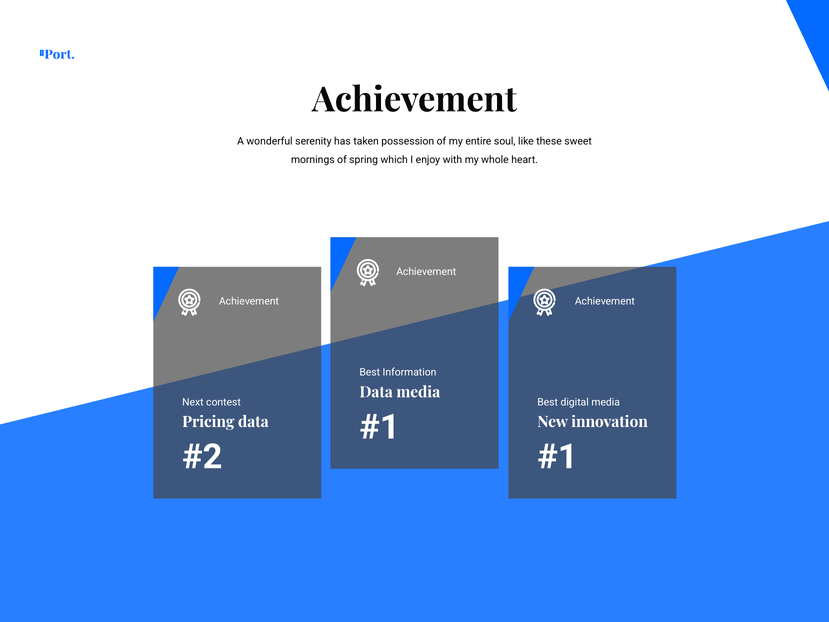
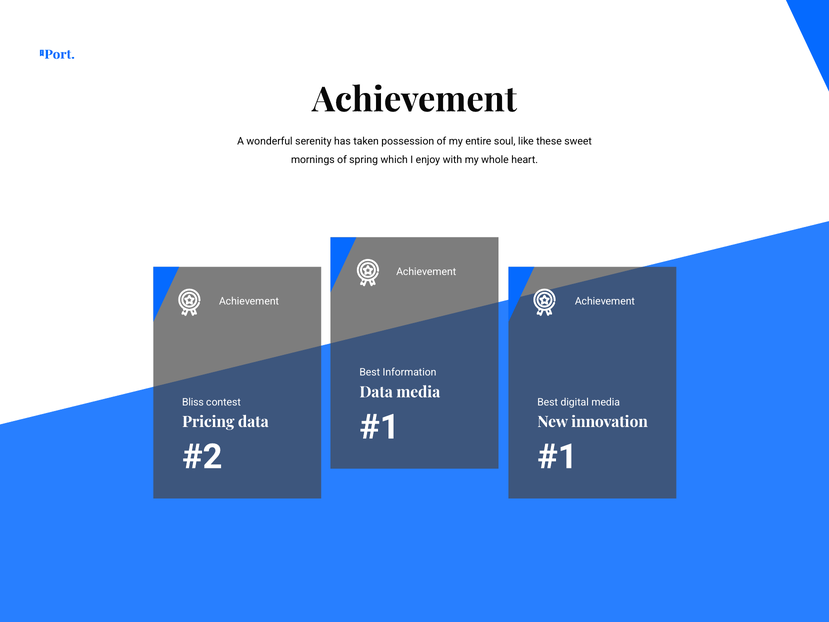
Next: Next -> Bliss (193, 402)
